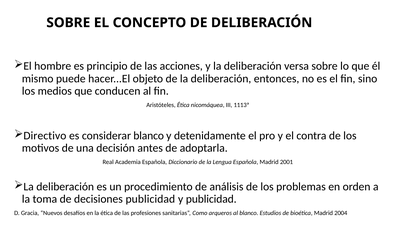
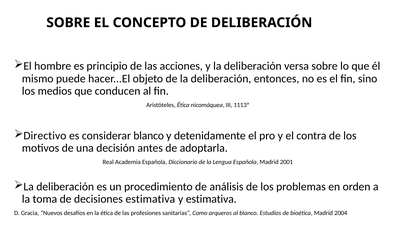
decisiones publicidad: publicidad -> estimativa (150, 199)
y publicidad: publicidad -> estimativa (211, 199)
